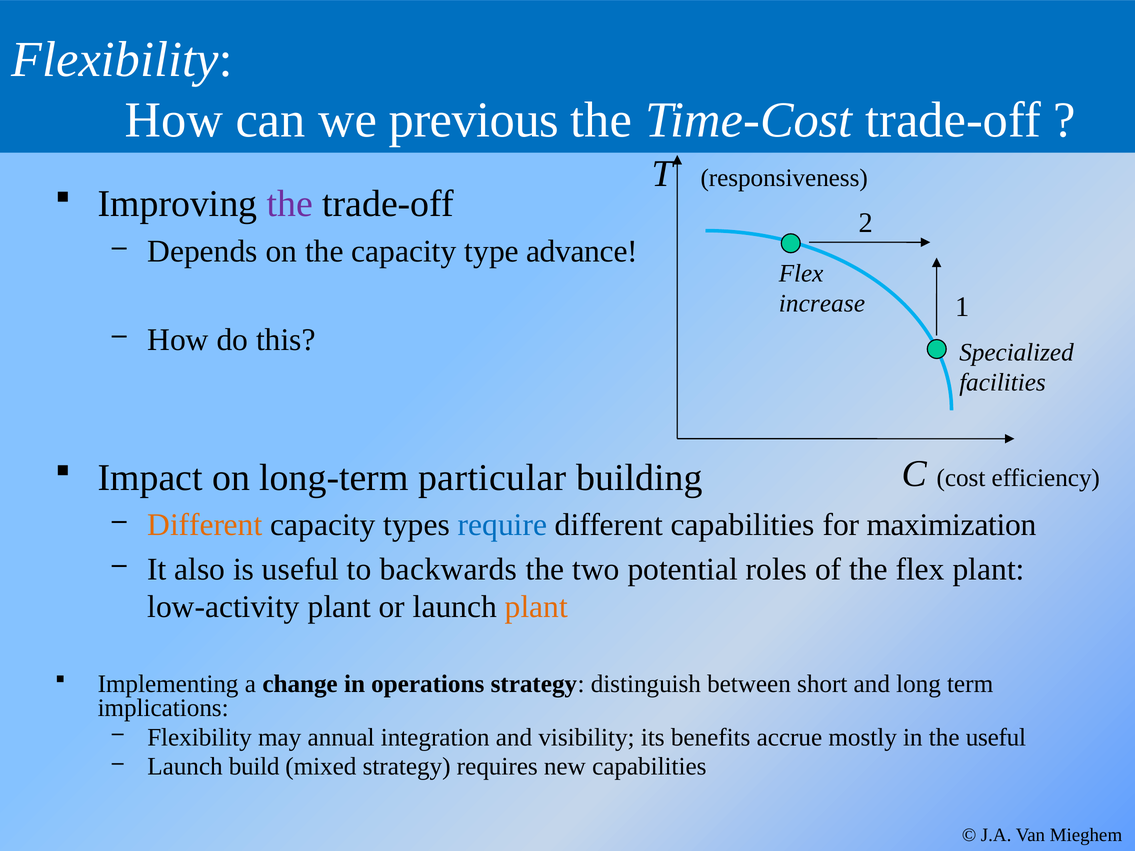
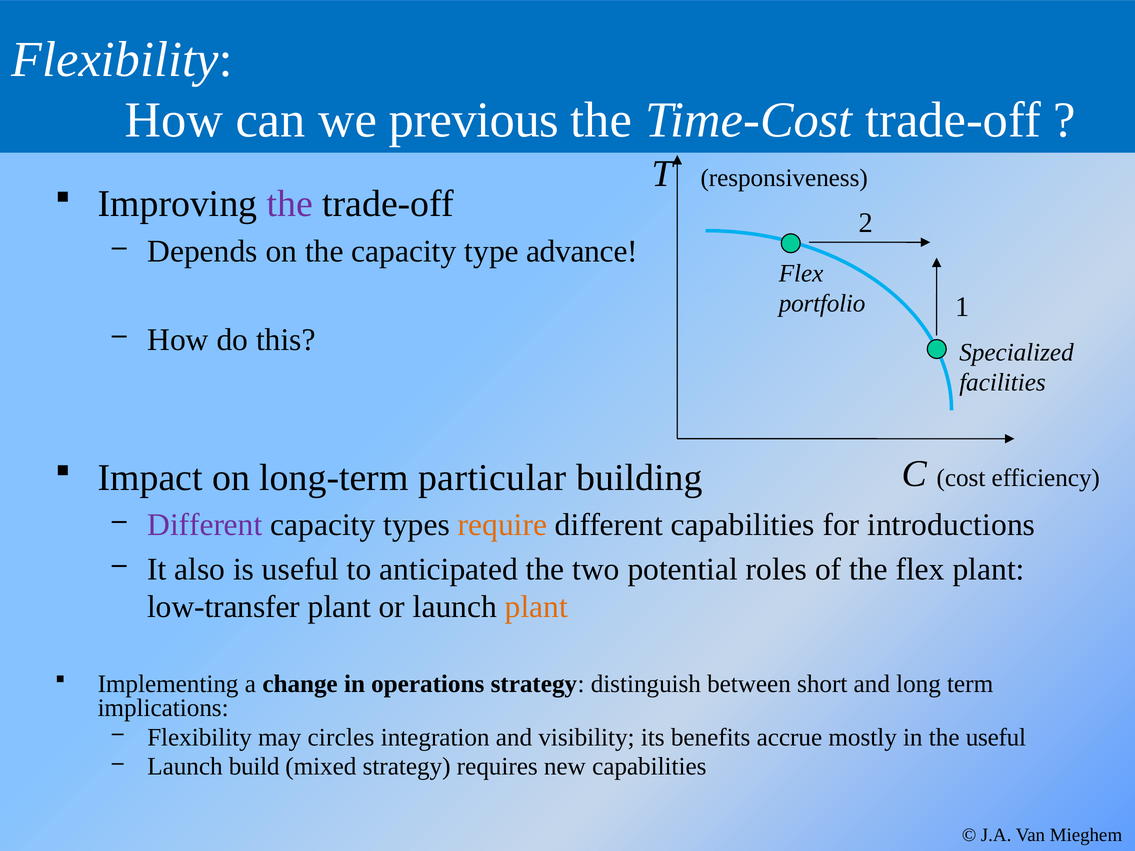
increase: increase -> portfolio (822, 304)
Different colour: orange -> purple (205, 525)
require colour: blue -> orange (502, 525)
maximization: maximization -> introductions (951, 525)
backwards: backwards -> anticipated (449, 569)
low-activity: low-activity -> low-transfer (224, 607)
annual: annual -> circles (341, 738)
